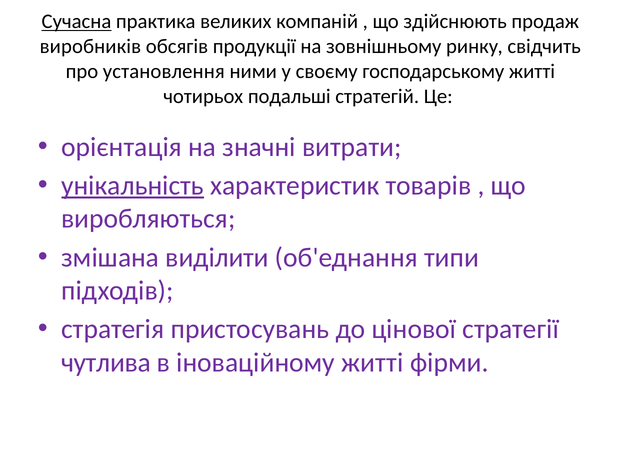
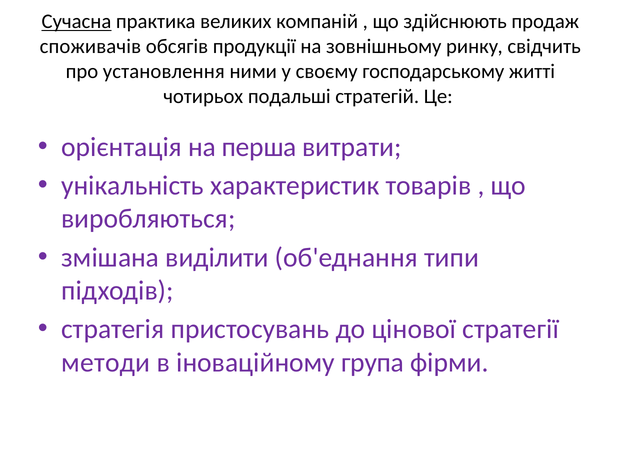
виробників: виробників -> споживачів (90, 46)
значні: значні -> перша (259, 147)
унікальність underline: present -> none (133, 186)
чутлива: чутлива -> методи (106, 362)
іноваційному житті: житті -> група (373, 362)
